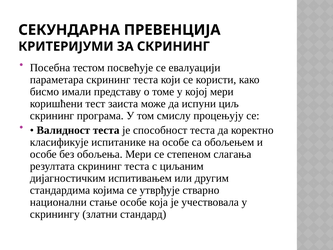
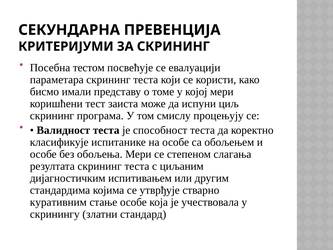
национални: национални -> куративним (58, 202)
